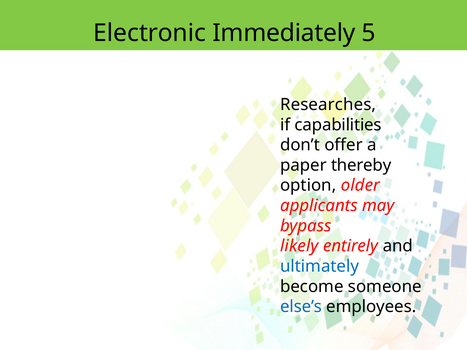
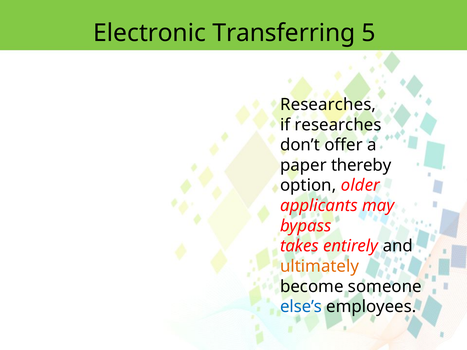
Immediately: Immediately -> Transferring (284, 33)
if capabilities: capabilities -> researches (338, 125)
likely: likely -> takes (299, 246)
ultimately colour: blue -> orange (320, 266)
